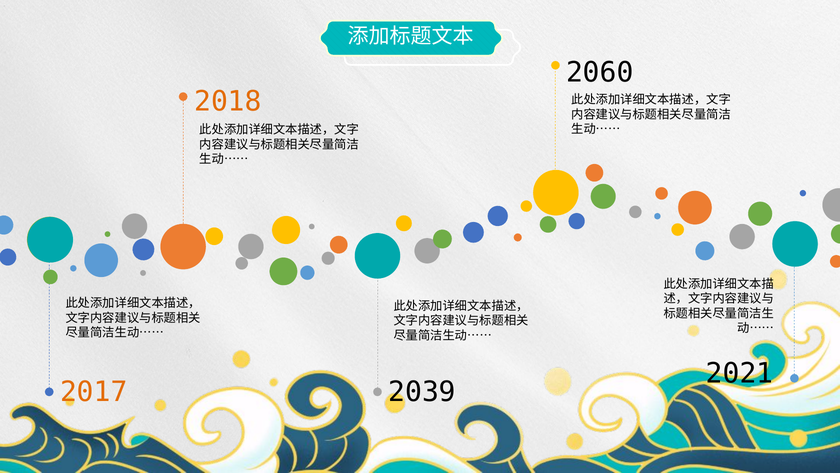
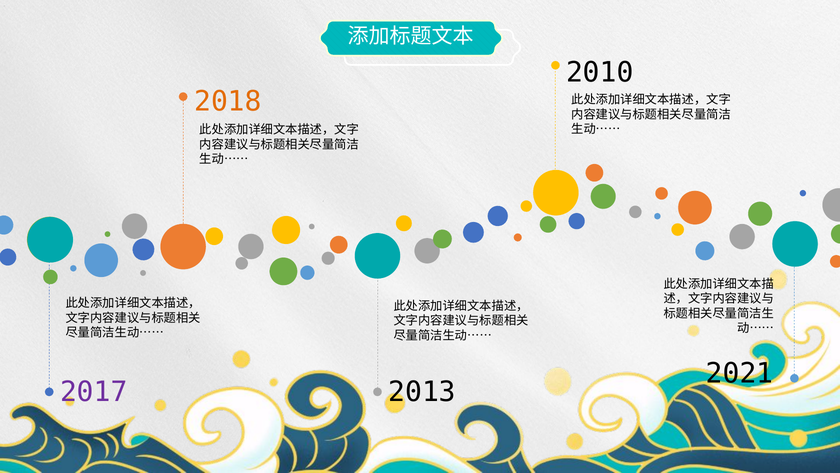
2060: 2060 -> 2010 (600, 73)
2017 colour: orange -> purple (94, 392)
2039: 2039 -> 2013 (422, 392)
